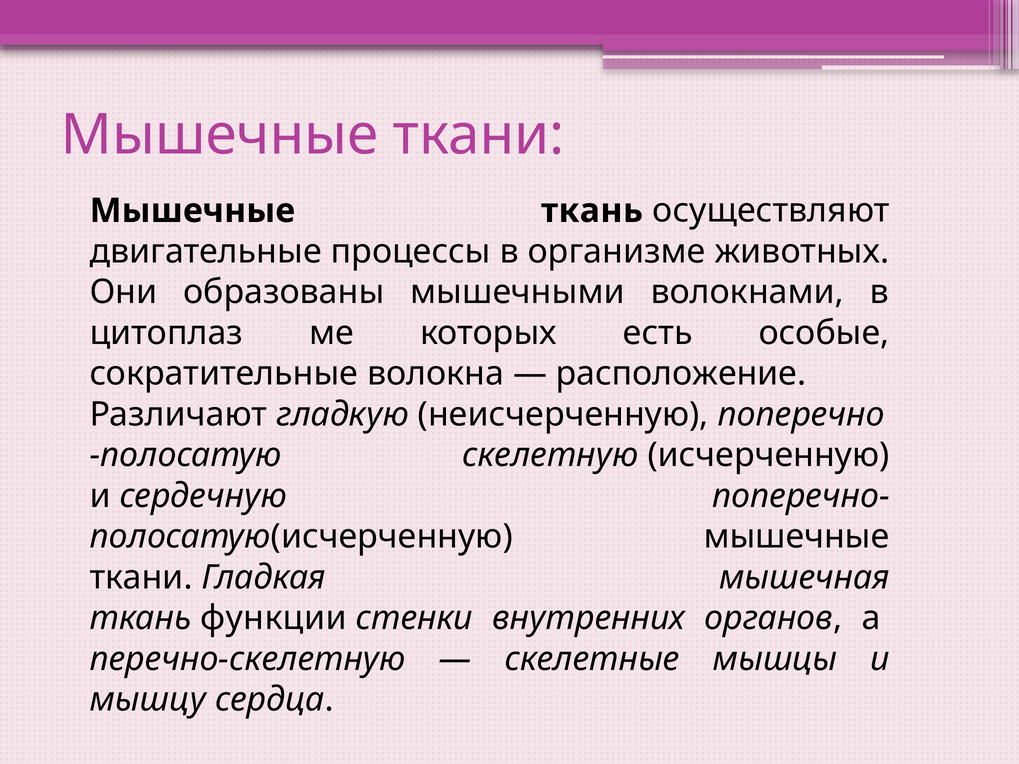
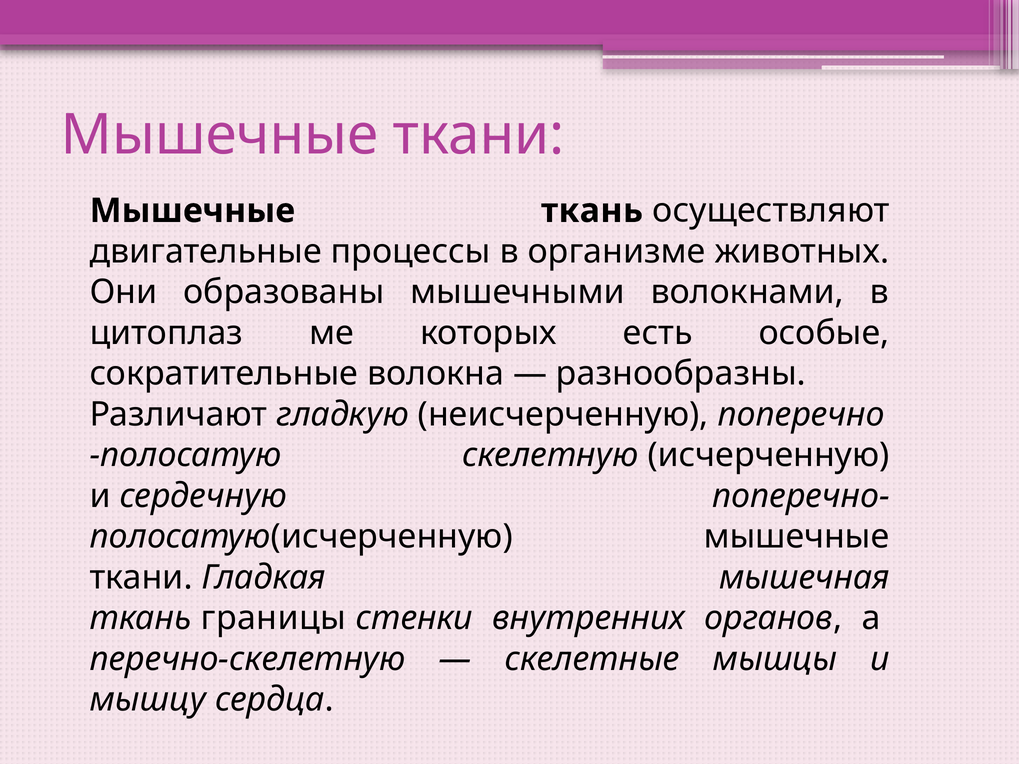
расположение: расположение -> разнообразны (681, 374)
функции: функции -> границы (273, 618)
